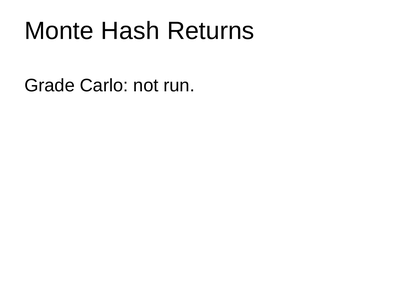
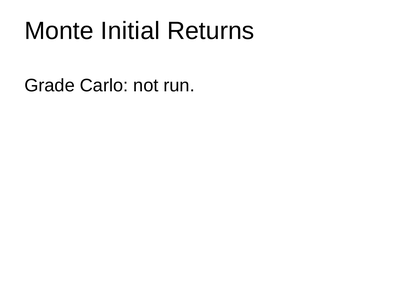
Hash: Hash -> Initial (130, 31)
